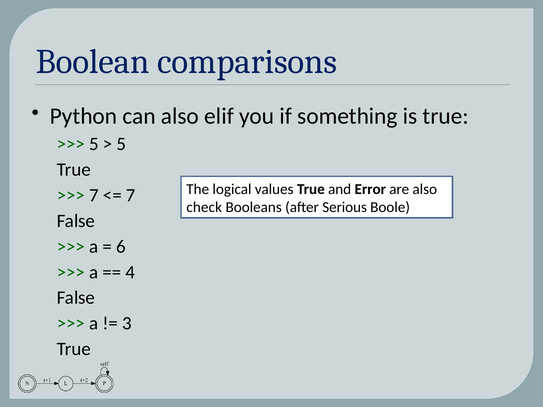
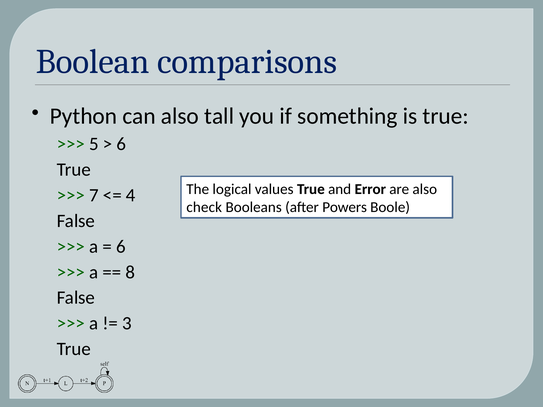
elif: elif -> tall (219, 116)
5: 5 -> 6 (121, 144)
7: 7 -> 4 (131, 195)
Serious: Serious -> Powers (345, 207)
4: 4 -> 8 (130, 272)
